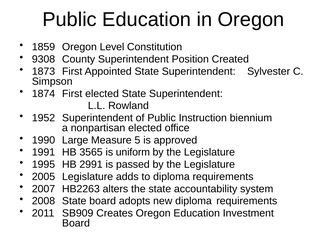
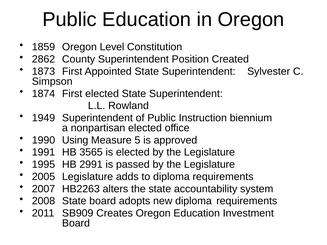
9308: 9308 -> 2862 (43, 59)
1952: 1952 -> 1949 (43, 118)
Large: Large -> Using (75, 140)
is uniform: uniform -> elected (133, 152)
